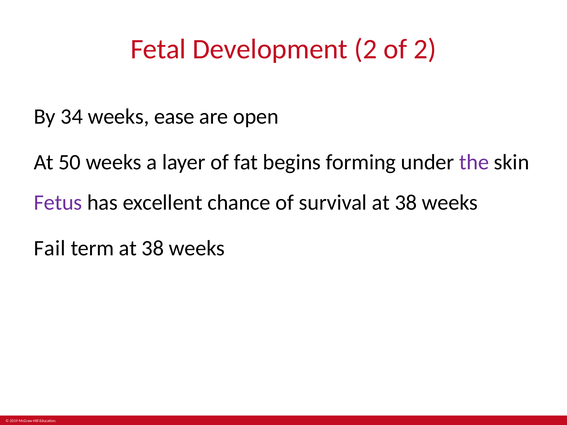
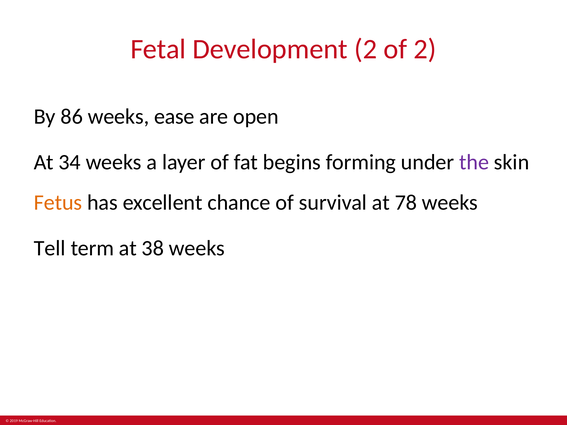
34: 34 -> 86 (72, 117)
50: 50 -> 34 (70, 162)
Fetus colour: purple -> orange (58, 203)
survival at 38: 38 -> 78 (406, 203)
Fail: Fail -> Tell (50, 248)
